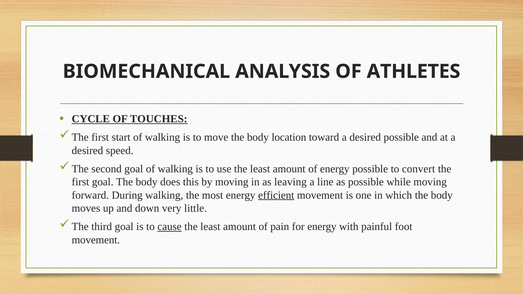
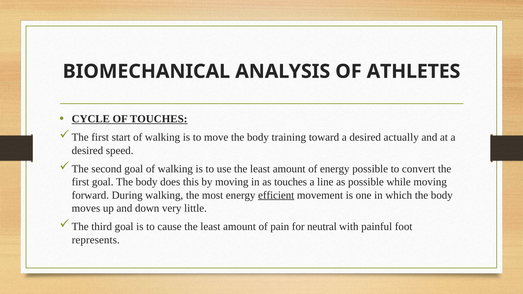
location: location -> training (289, 137)
desired possible: possible -> actually (401, 137)
as leaving: leaving -> touches (291, 182)
cause underline: present -> none (170, 227)
for energy: energy -> neutral (322, 227)
movement: movement -> represents (96, 240)
